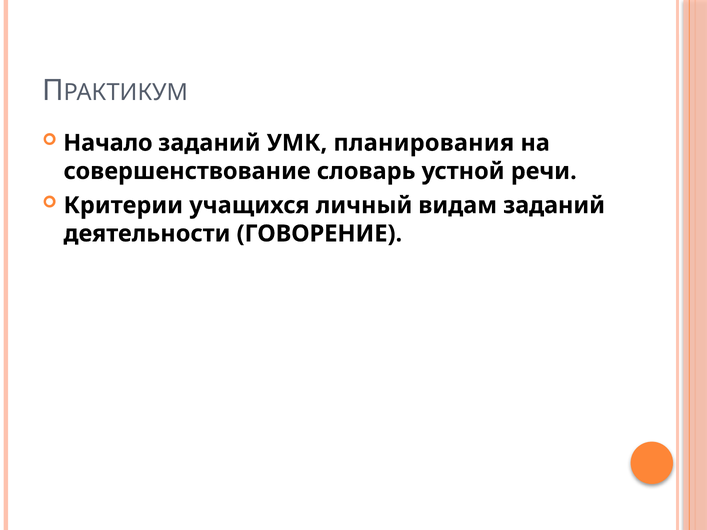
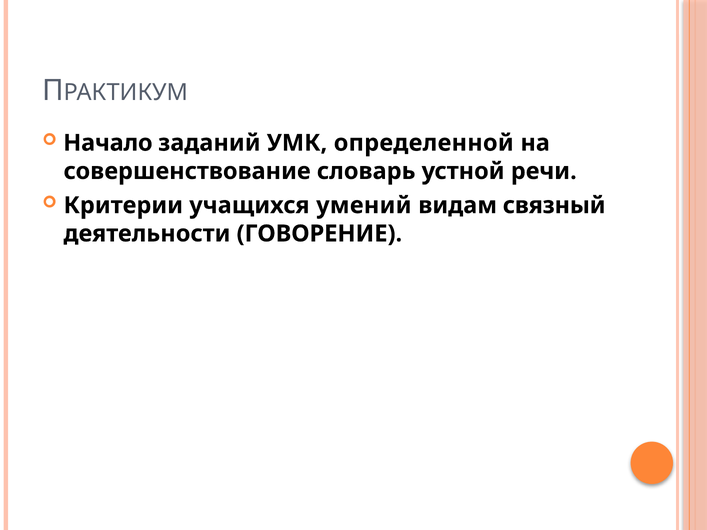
планирования: планирования -> определенной (424, 143)
личный: личный -> умений (364, 205)
видам заданий: заданий -> связный (554, 205)
